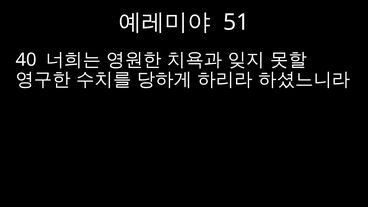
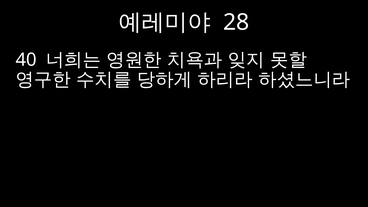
51: 51 -> 28 (236, 22)
